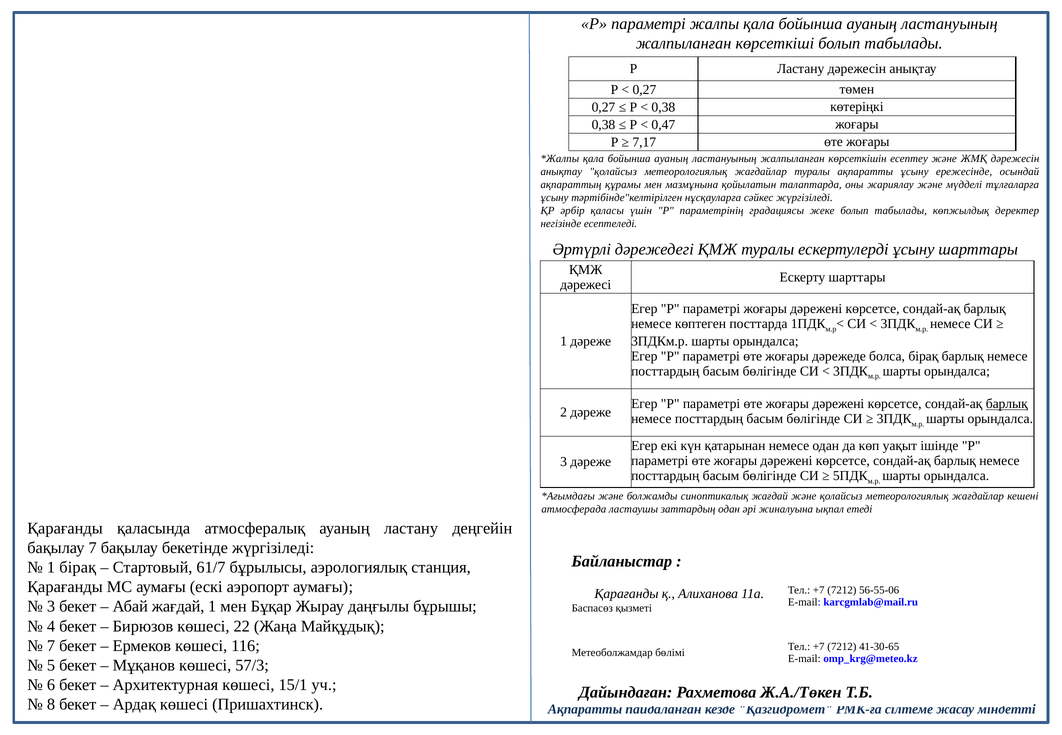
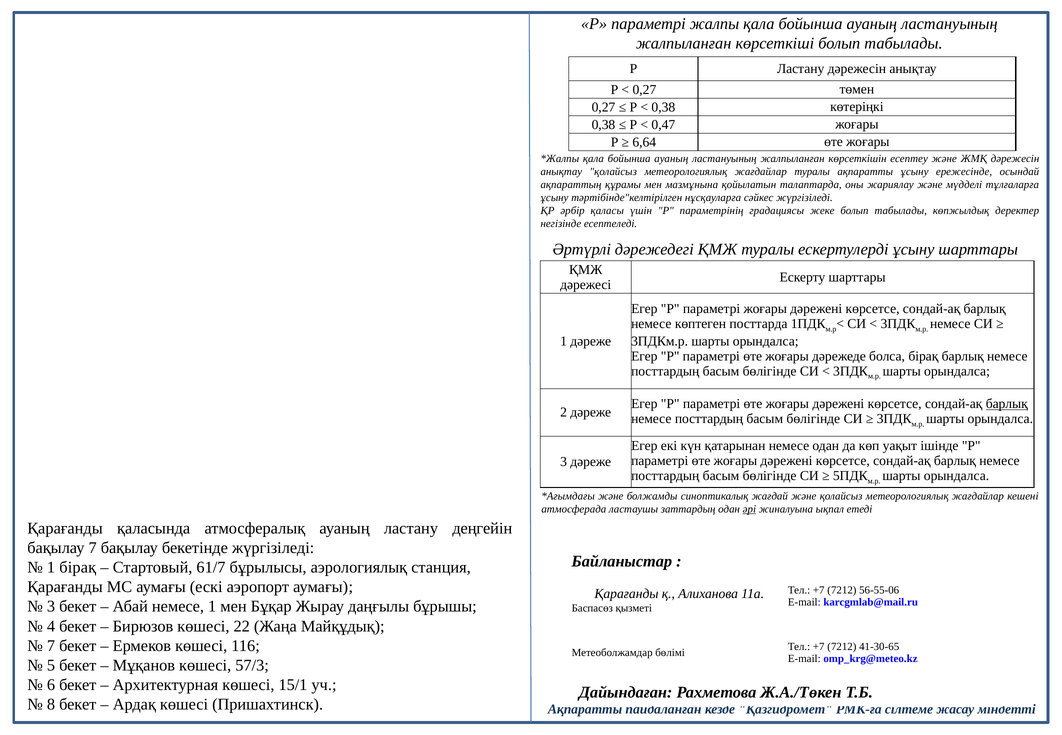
7,17: 7,17 -> 6,64 (644, 143)
әрі underline: none -> present (749, 509)
Абай жағдай: жағдай -> немесе (178, 607)
